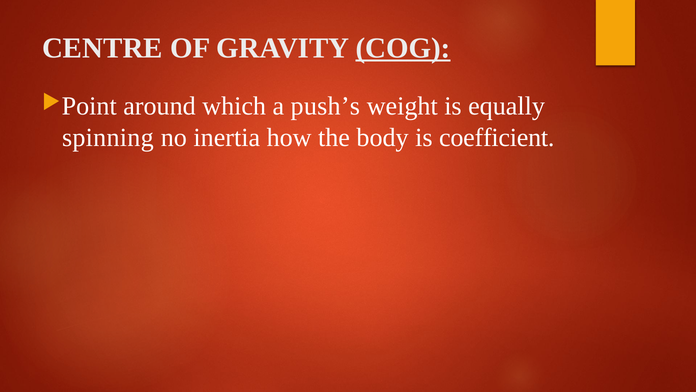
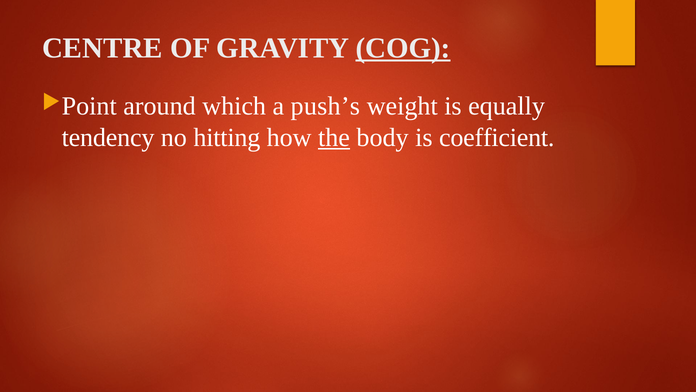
spinning: spinning -> tendency (108, 137)
inertia: inertia -> hitting (227, 137)
the underline: none -> present (334, 137)
